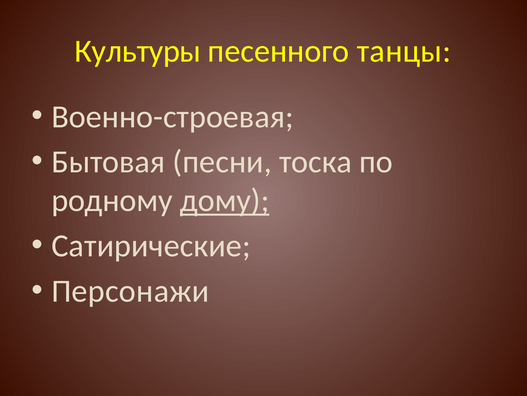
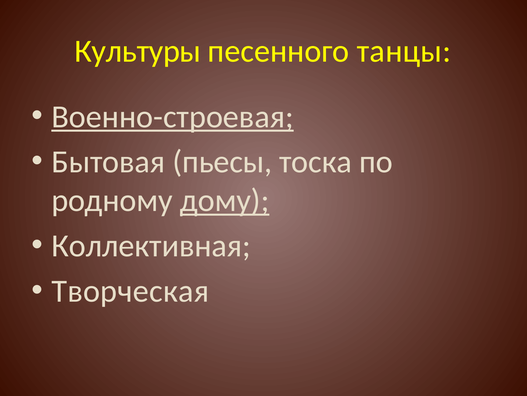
Военно-строевая underline: none -> present (173, 116)
песни: песни -> пьесы (222, 162)
Сатирические: Сатирические -> Коллективная (151, 245)
Персонажи: Персонажи -> Творческая (130, 291)
